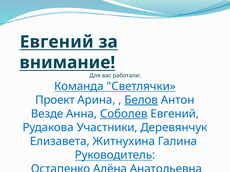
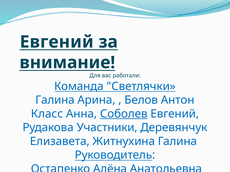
Проект: Проект -> Галина (55, 100)
Белов underline: present -> none (141, 100)
Везде: Везде -> Класс (47, 114)
